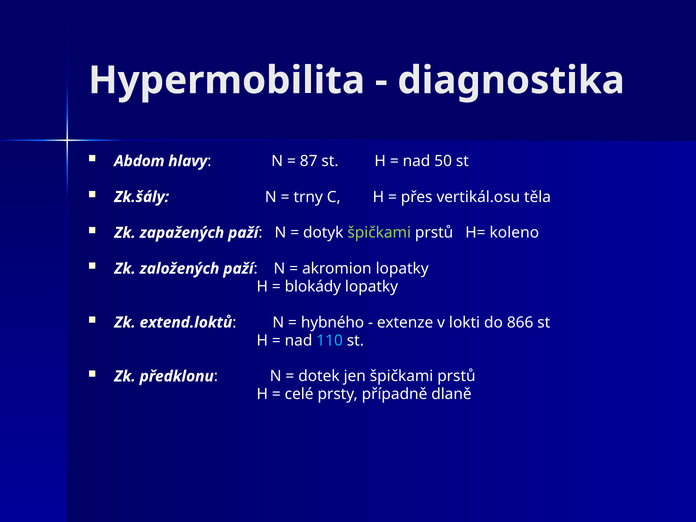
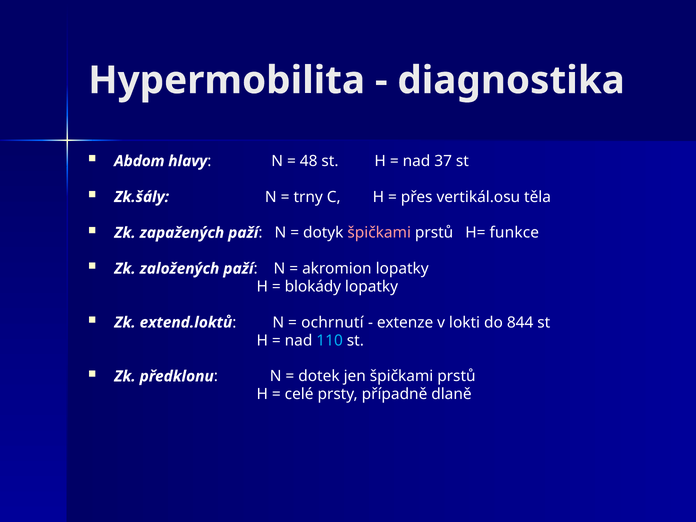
87: 87 -> 48 (309, 161)
50: 50 -> 37 (443, 161)
špičkami colour: light green -> pink (379, 233)
koleno: koleno -> funkce (514, 233)
hybného: hybného -> ochrnutí (332, 322)
866: 866 -> 844 (520, 322)
